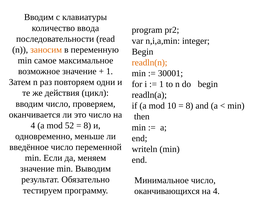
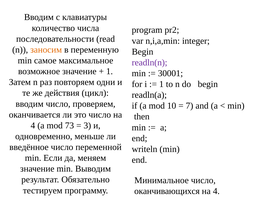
ввода: ввода -> числа (88, 28)
readln(n colour: orange -> purple (150, 63)
8: 8 -> 7 (189, 106)
52: 52 -> 73 (69, 126)
8: 8 -> 3 (87, 126)
